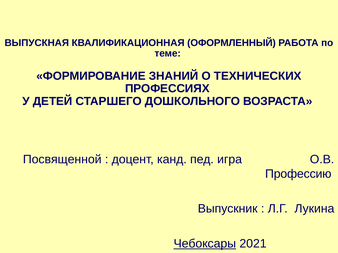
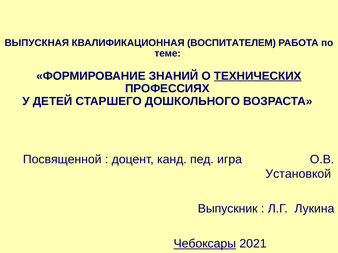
ОФОРМЛЕННЫЙ: ОФОРМЛЕННЫЙ -> ВОСПИТАТЕЛЕМ (232, 43)
ТЕХНИЧЕСКИХ underline: none -> present (258, 76)
Профессию: Профессию -> Установкой (298, 174)
